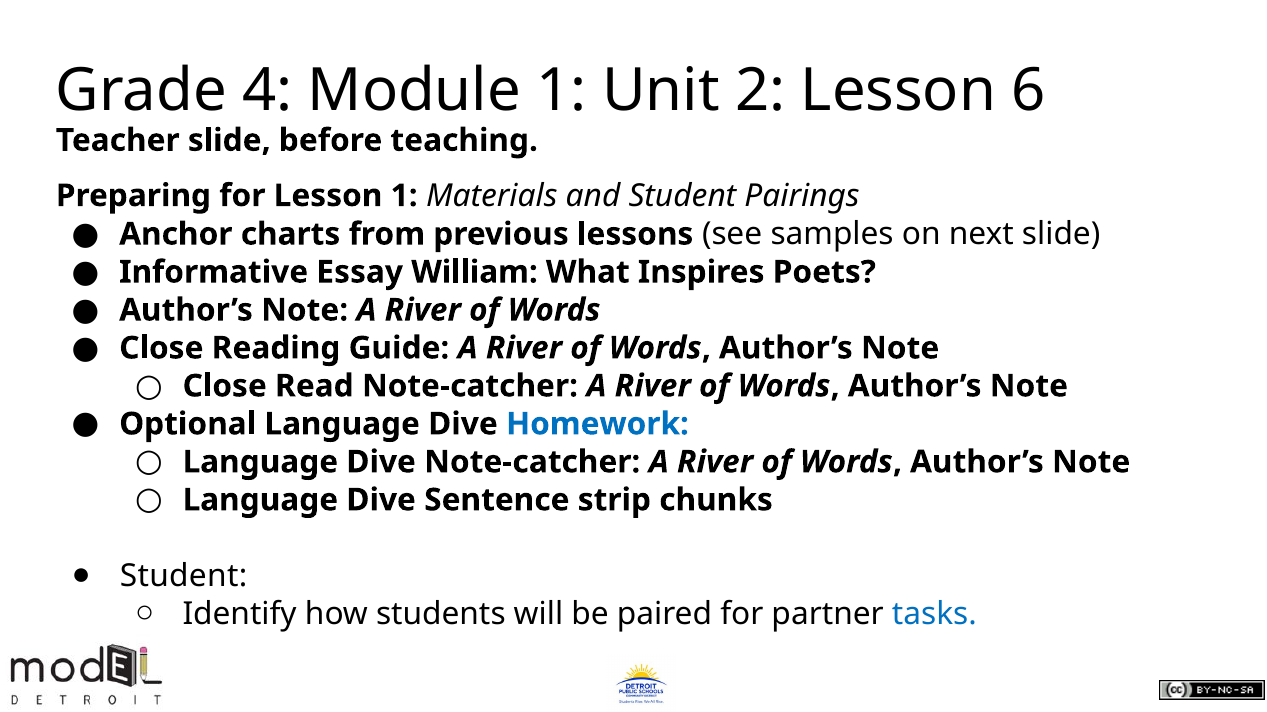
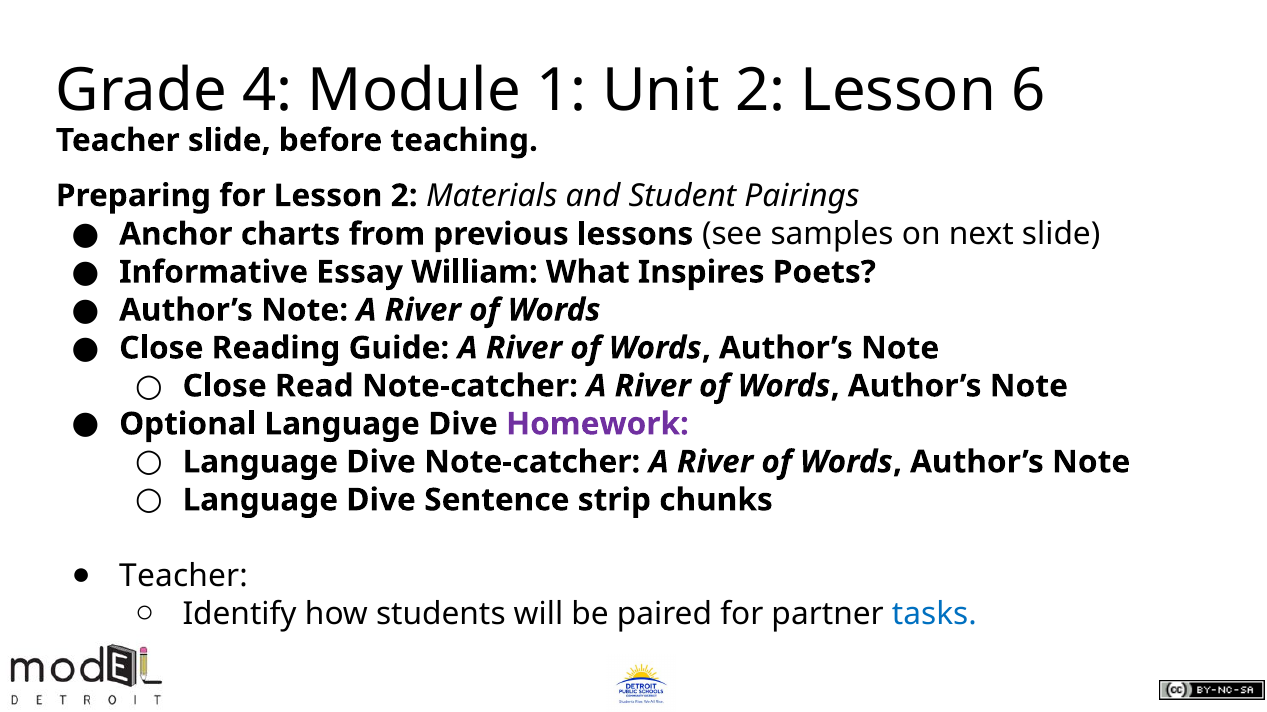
Lesson 1: 1 -> 2 (404, 196)
Homework colour: blue -> purple (597, 424)
Student: Student -> Teacher (184, 576)
